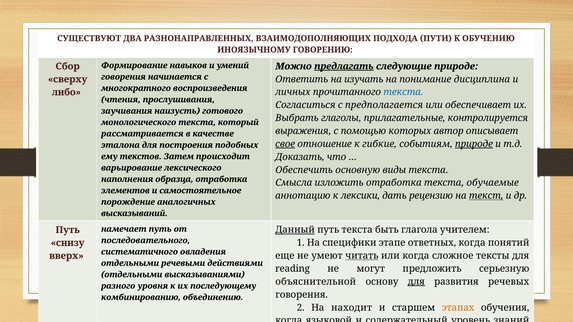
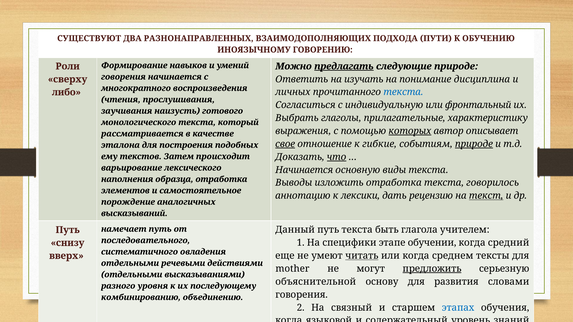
Сбор: Сбор -> Роли (68, 66)
предполагается: предполагается -> индивидуальную (384, 105)
обеспечивает: обеспечивает -> фронтальный (478, 105)
контролируется: контролируется -> характеристику (488, 118)
которых underline: none -> present (410, 131)
что underline: none -> present (337, 157)
Обеспечить: Обеспечить -> Начинается (304, 170)
Смысла: Смысла -> Выводы (294, 183)
обучаемые: обучаемые -> говорилось (493, 183)
Данный underline: present -> none (295, 230)
ответных: ответных -> обучении (432, 243)
понятий: понятий -> средний (509, 243)
сложное: сложное -> среднем (453, 256)
reading: reading -> mother (292, 269)
предложить underline: none -> present (432, 269)
для underline: present -> none (416, 282)
речевых: речевых -> словами (509, 282)
находит: находит -> связный (352, 308)
этапах colour: orange -> blue (458, 308)
